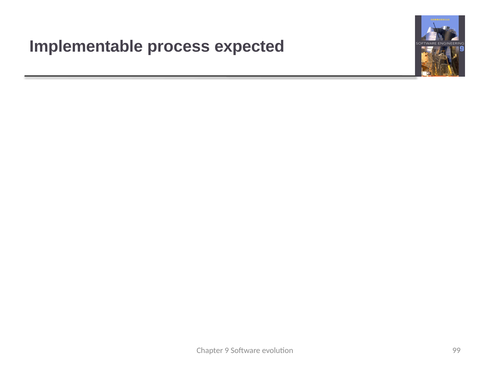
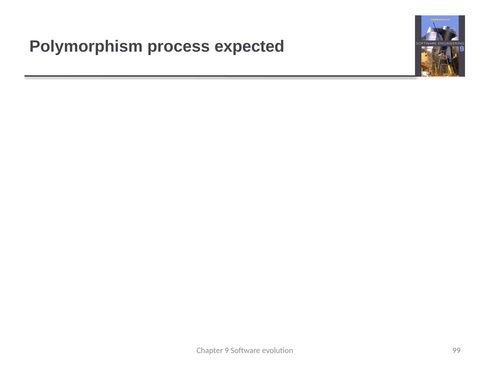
Implementable: Implementable -> Polymorphism (86, 46)
